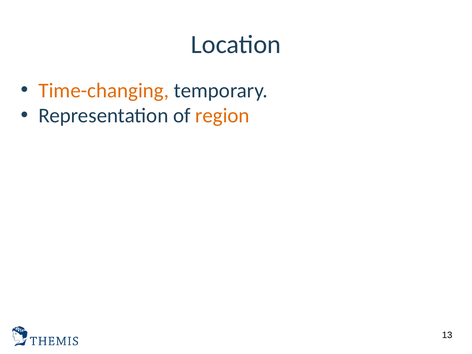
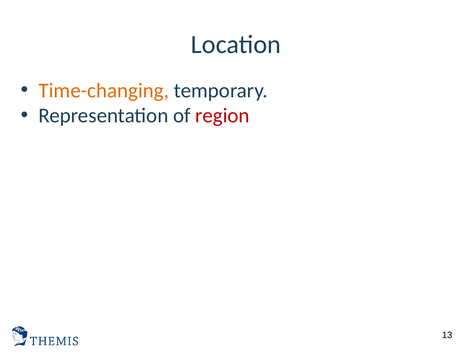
region colour: orange -> red (222, 116)
